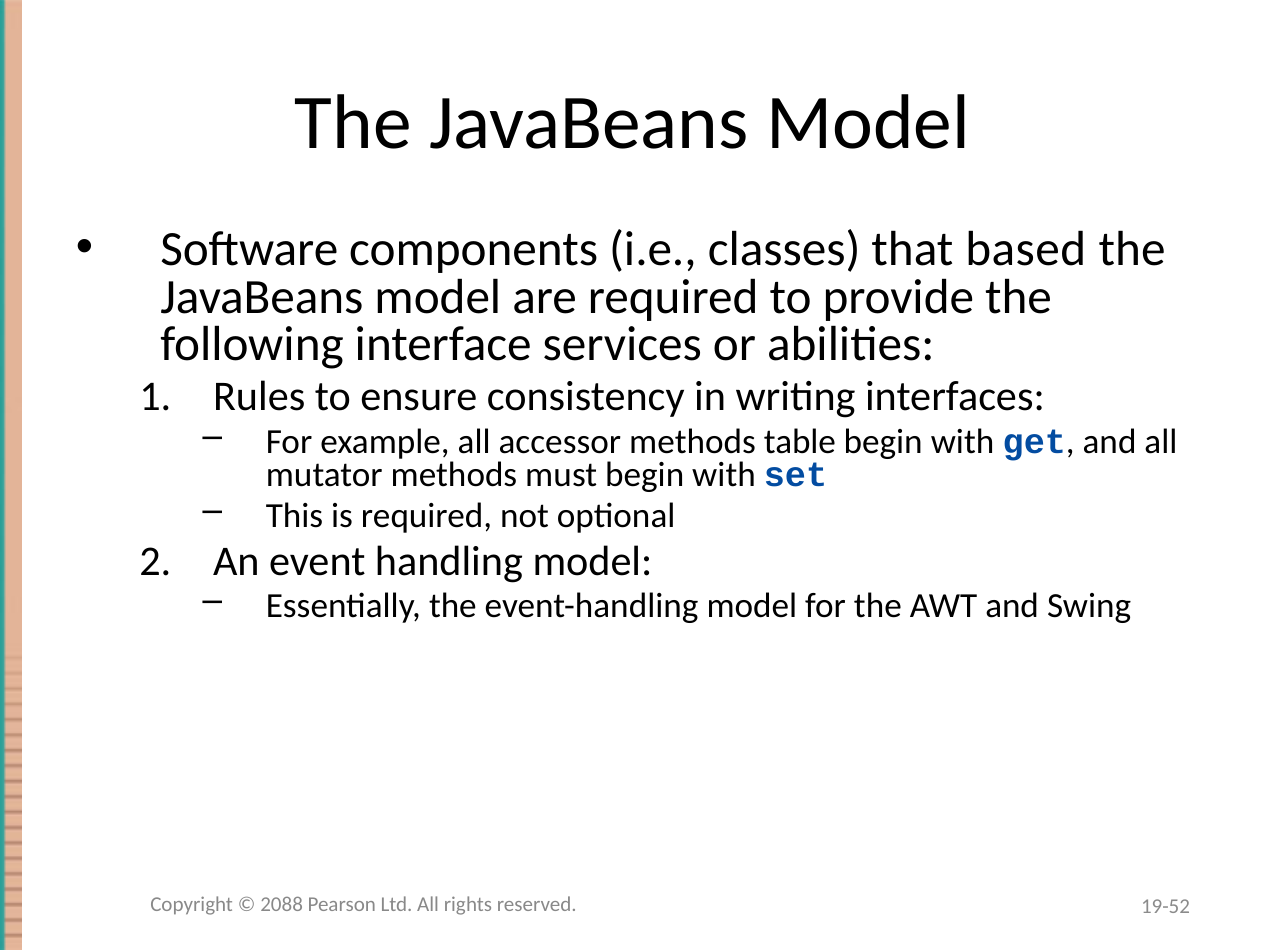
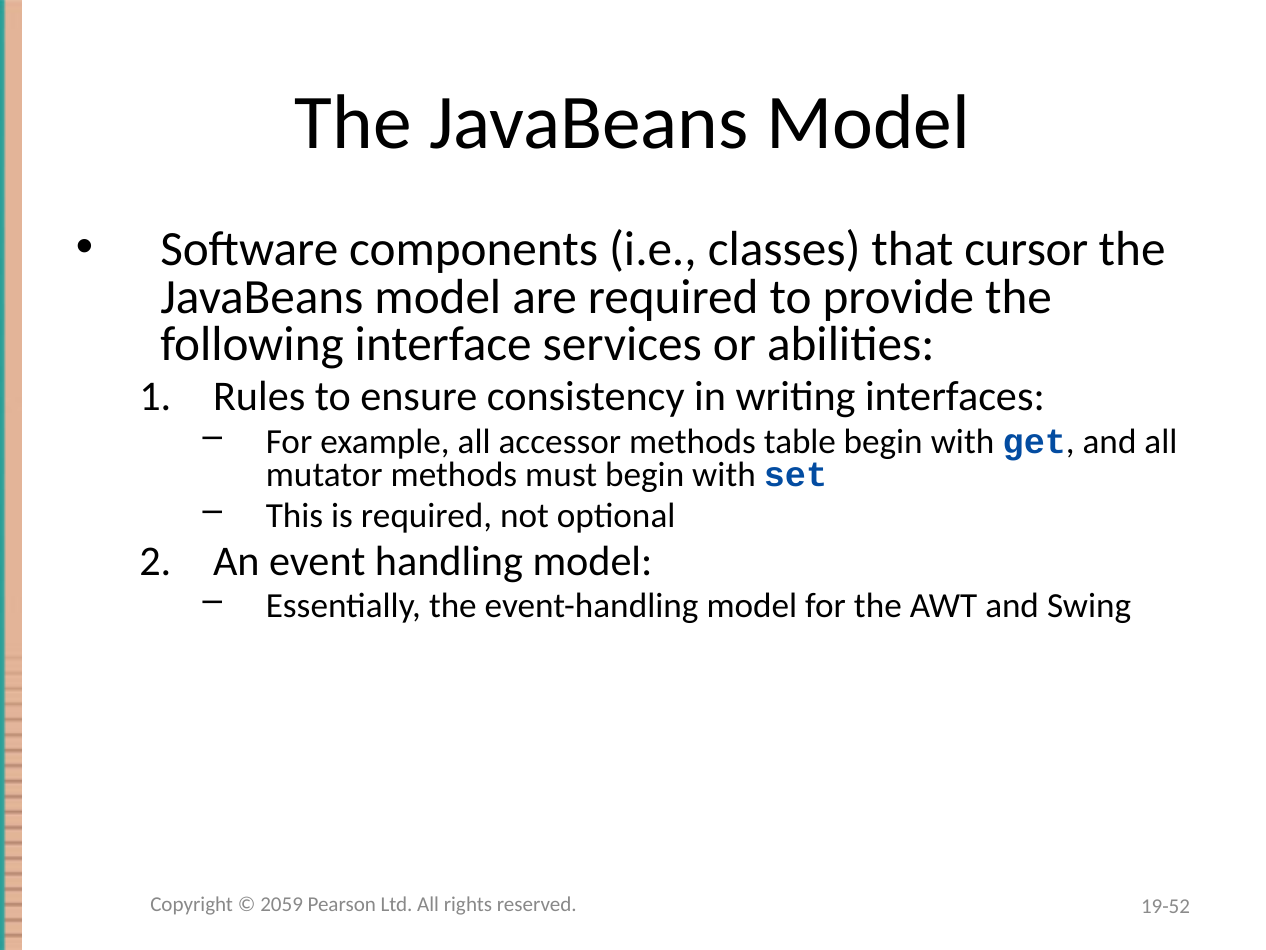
based: based -> cursor (1026, 249)
2088: 2088 -> 2059 (282, 905)
